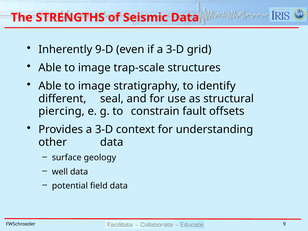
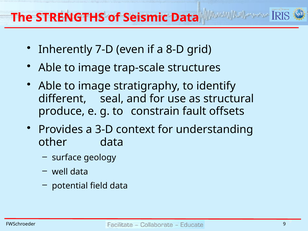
9-D: 9-D -> 7-D (104, 49)
if a 3-D: 3-D -> 8-D (175, 49)
piercing: piercing -> produce (62, 111)
